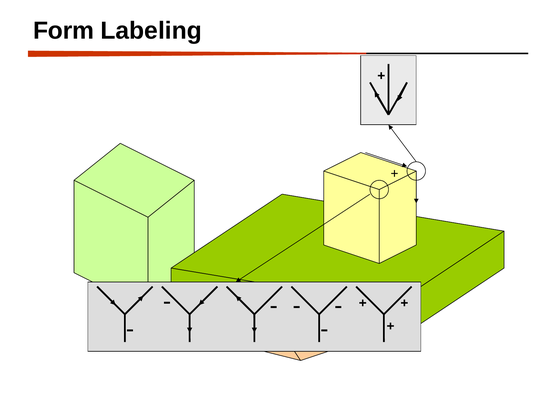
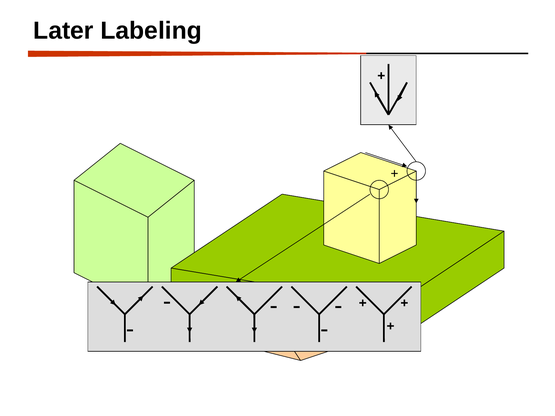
Form: Form -> Later (63, 31)
